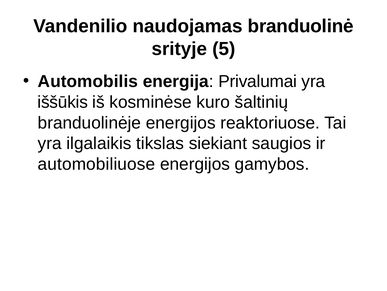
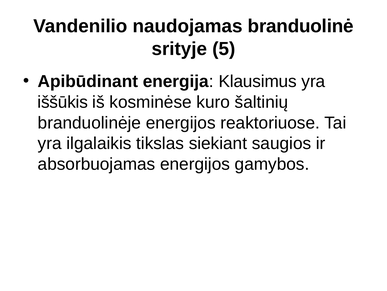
Automobilis: Automobilis -> Apibūdinant (88, 81)
Privalumai: Privalumai -> Klausimus (258, 81)
automobiliuose: automobiliuose -> absorbuojamas (97, 164)
